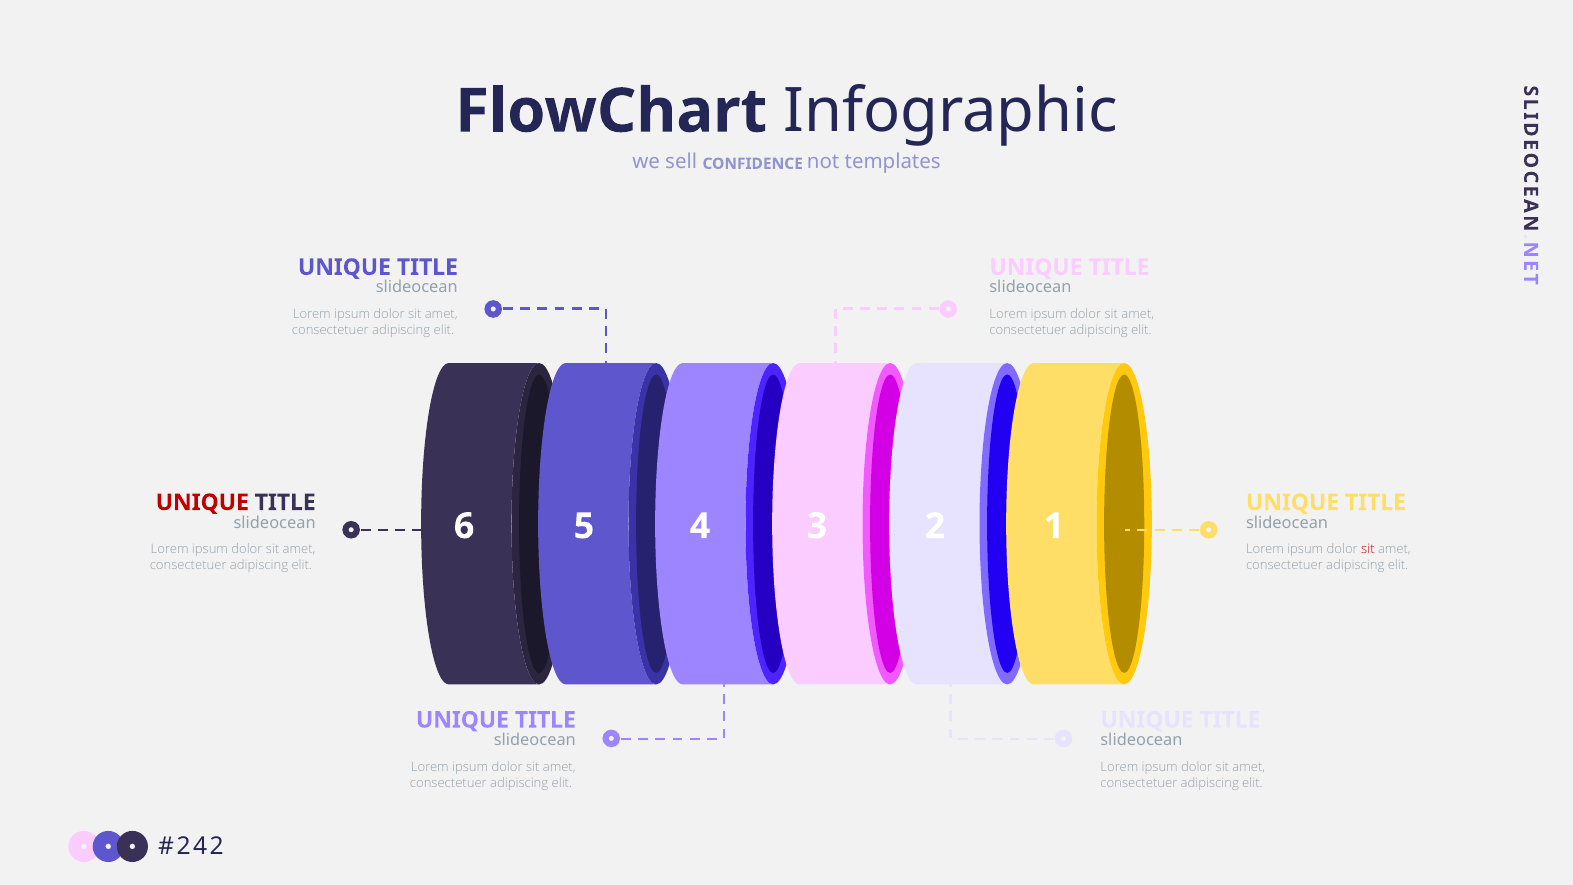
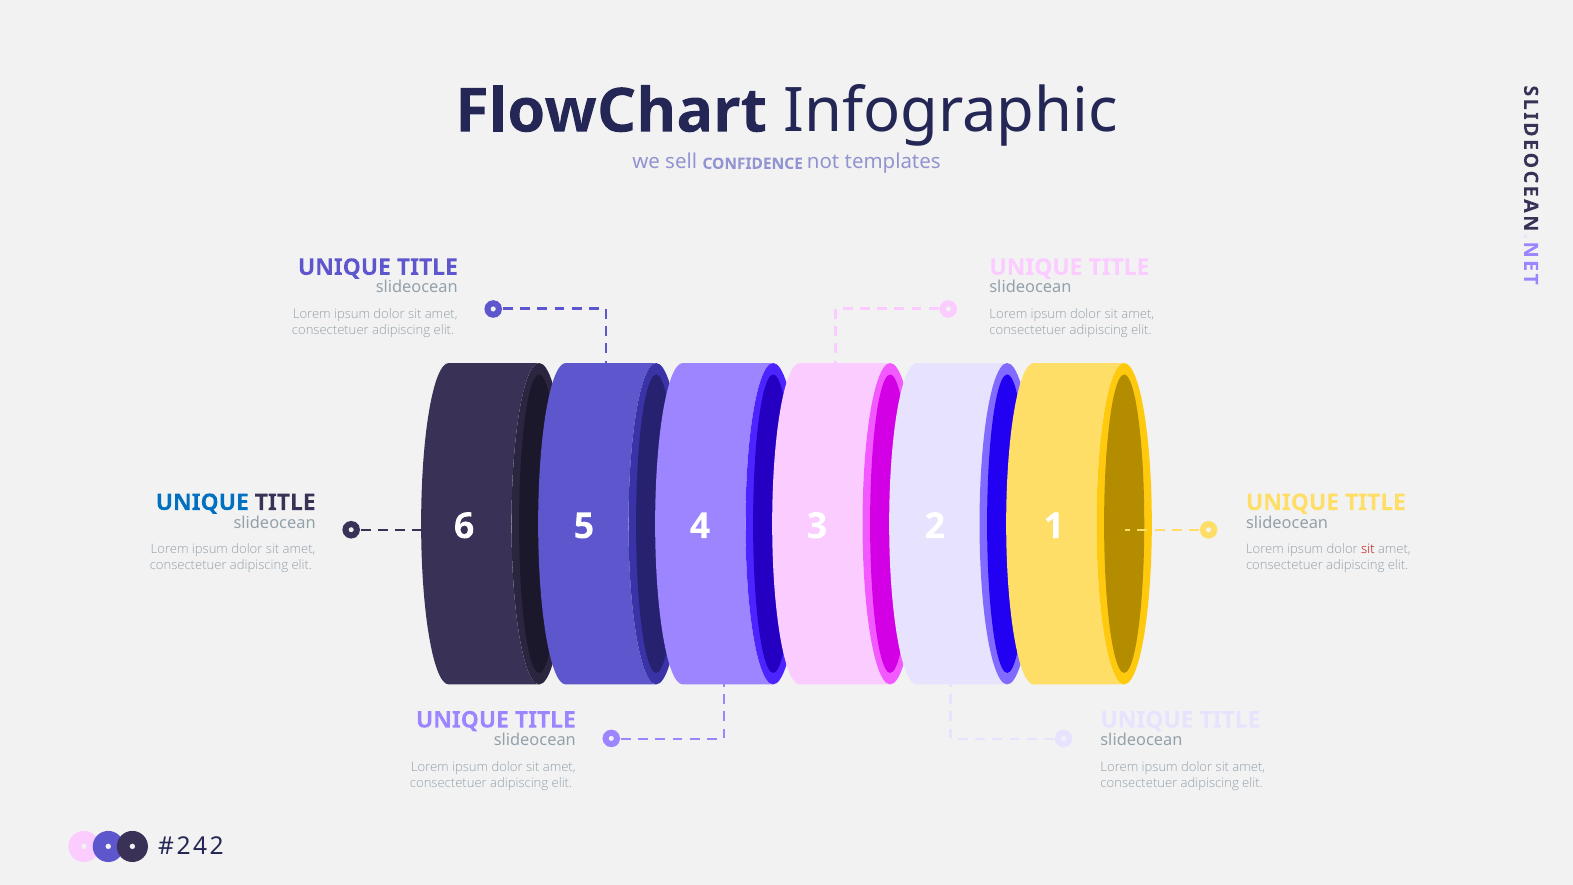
UNIQUE colour: red -> blue (202, 502)
